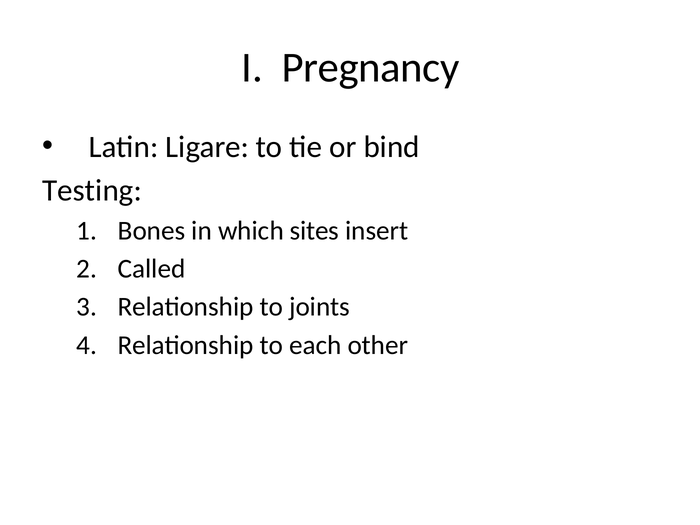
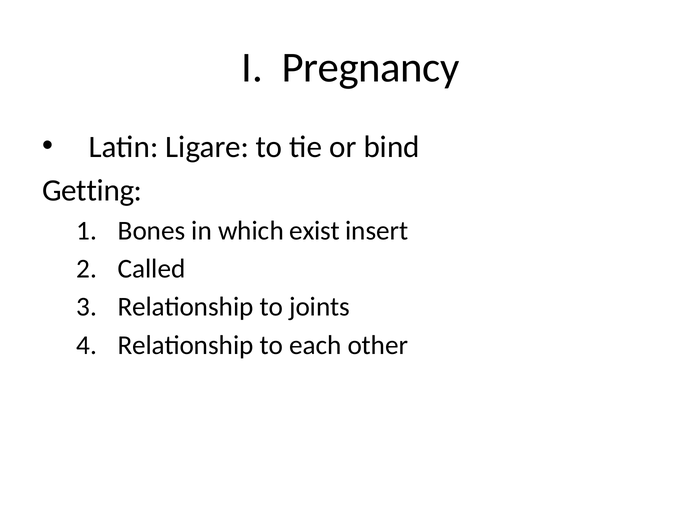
Testing: Testing -> Getting (92, 190)
sites: sites -> exist (315, 231)
